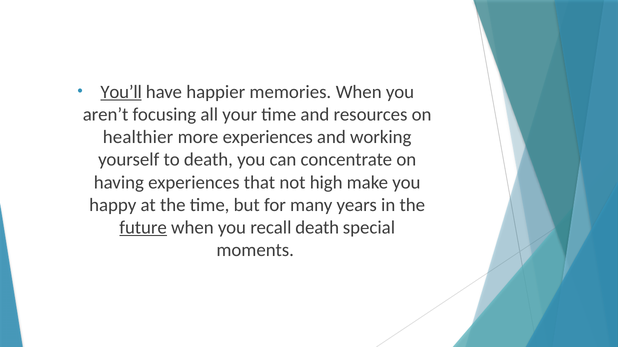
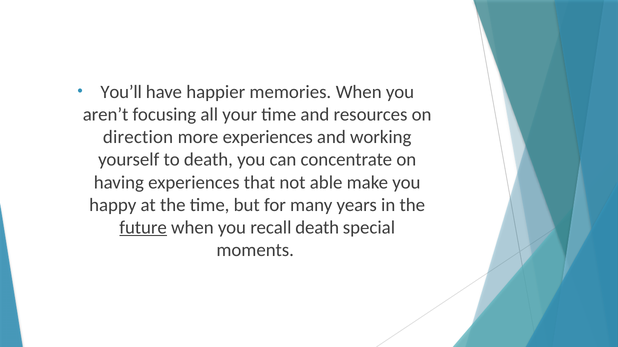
You’ll underline: present -> none (121, 92)
healthier: healthier -> direction (138, 137)
high: high -> able (326, 183)
